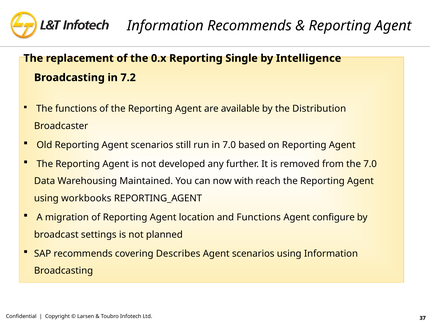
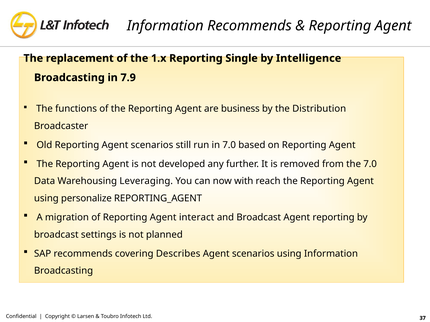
0.x: 0.x -> 1.x (159, 58)
7.2: 7.2 -> 7.9 (128, 78)
available: available -> business (240, 109)
Maintained: Maintained -> Leveraging (146, 181)
workbooks: workbooks -> personalize (86, 199)
location: location -> interact (197, 218)
and Functions: Functions -> Broadcast (259, 218)
Agent configure: configure -> reporting (334, 218)
